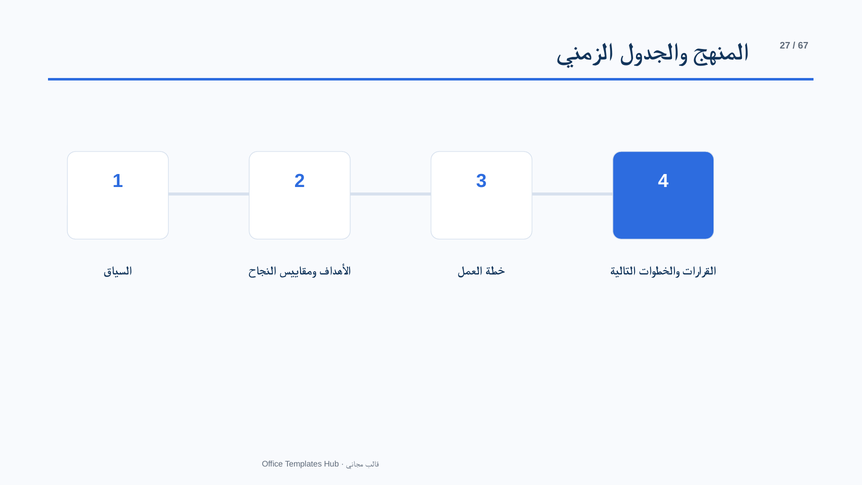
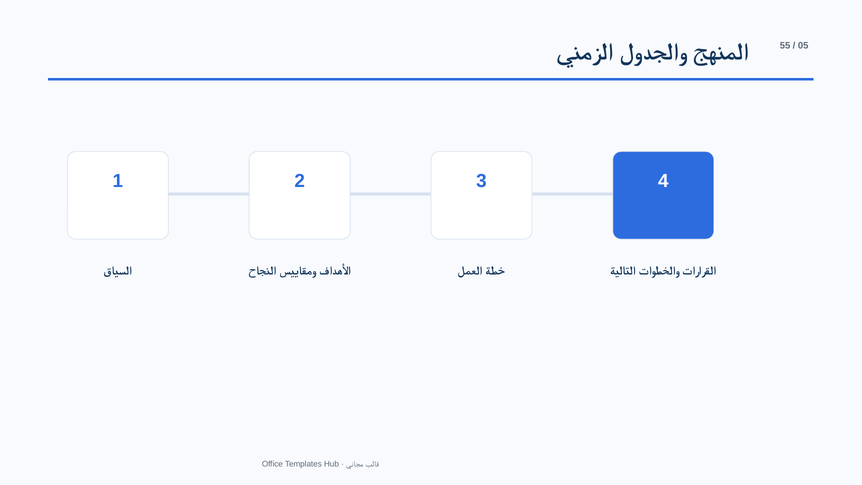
27: 27 -> 55 (785, 46)
67: 67 -> 05 (803, 46)
